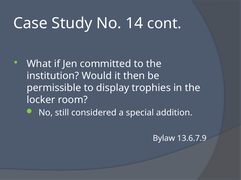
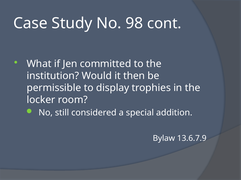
14: 14 -> 98 (134, 23)
